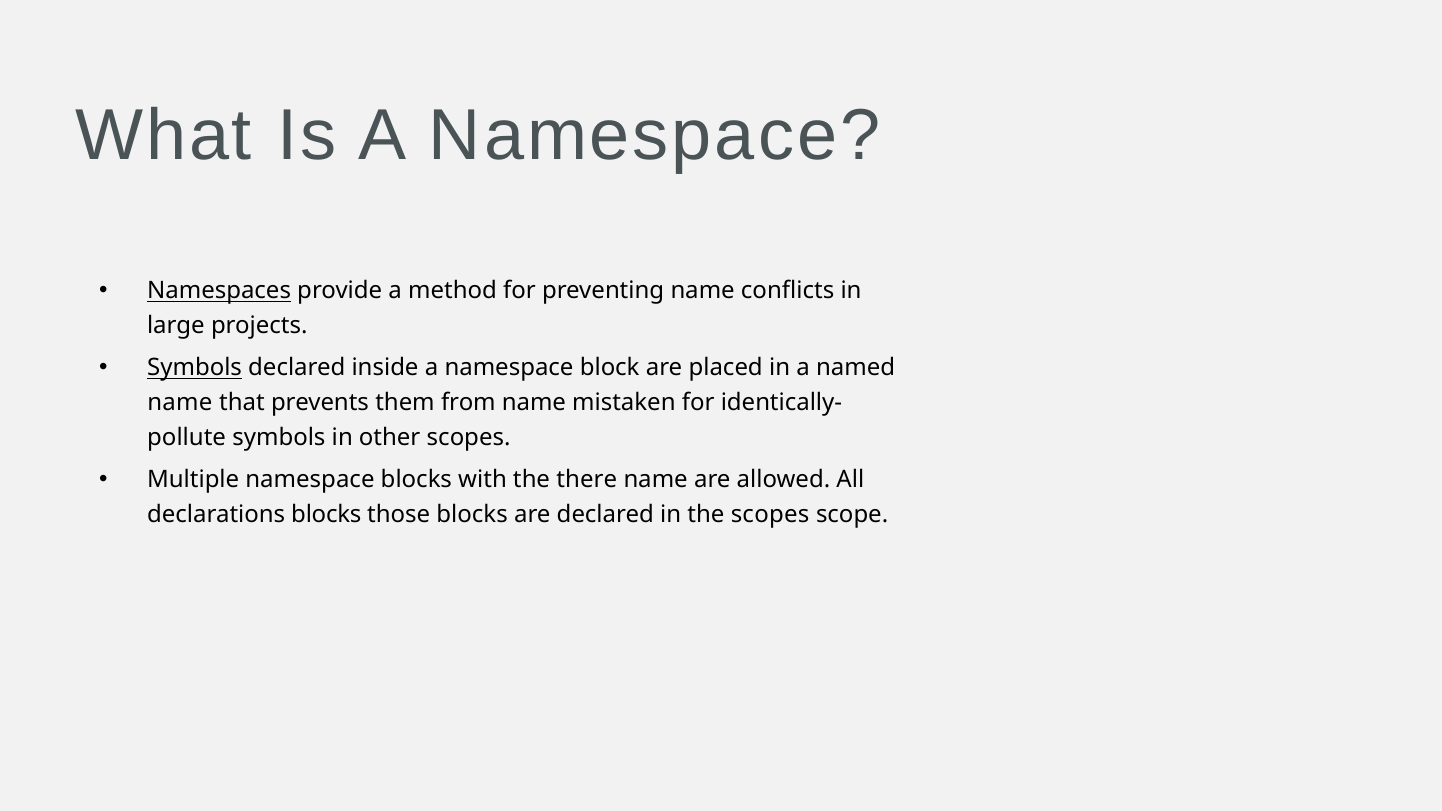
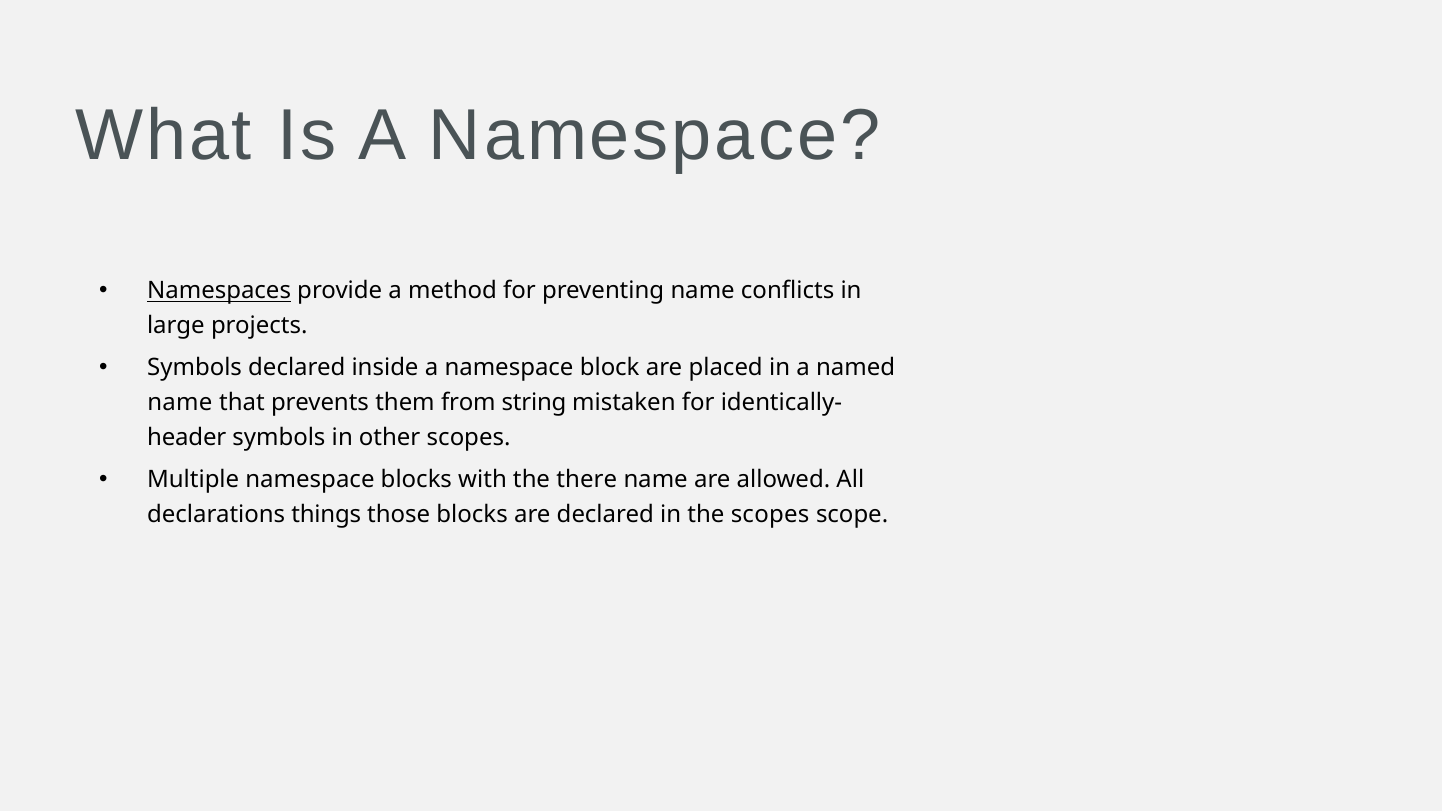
Symbols underline: present -> none (195, 368)
from name: name -> string (534, 403)
pollute: pollute -> header (187, 437)
declarations blocks: blocks -> things (326, 514)
